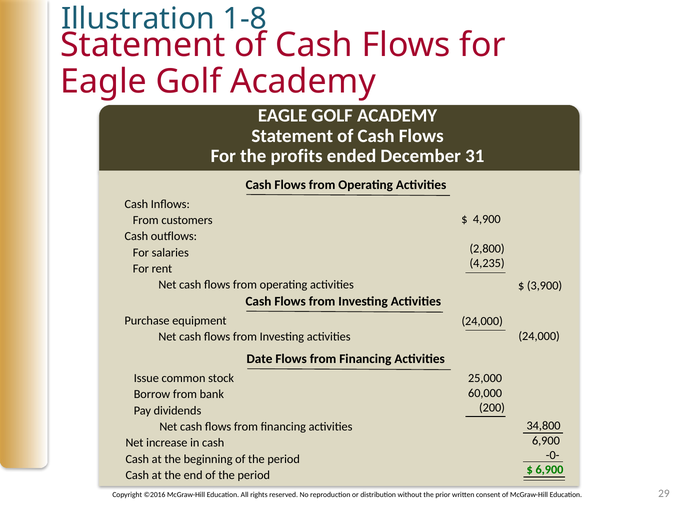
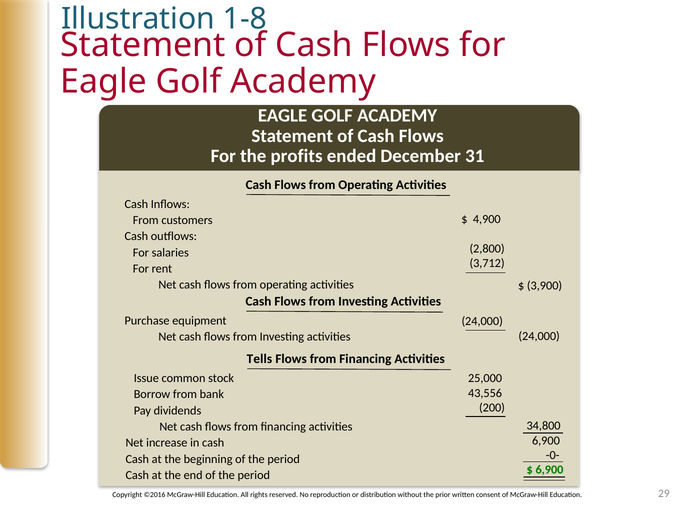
4,235: 4,235 -> 3,712 (487, 264)
Date: Date -> Tells (259, 359)
60,000: 60,000 -> 43,556 (485, 393)
